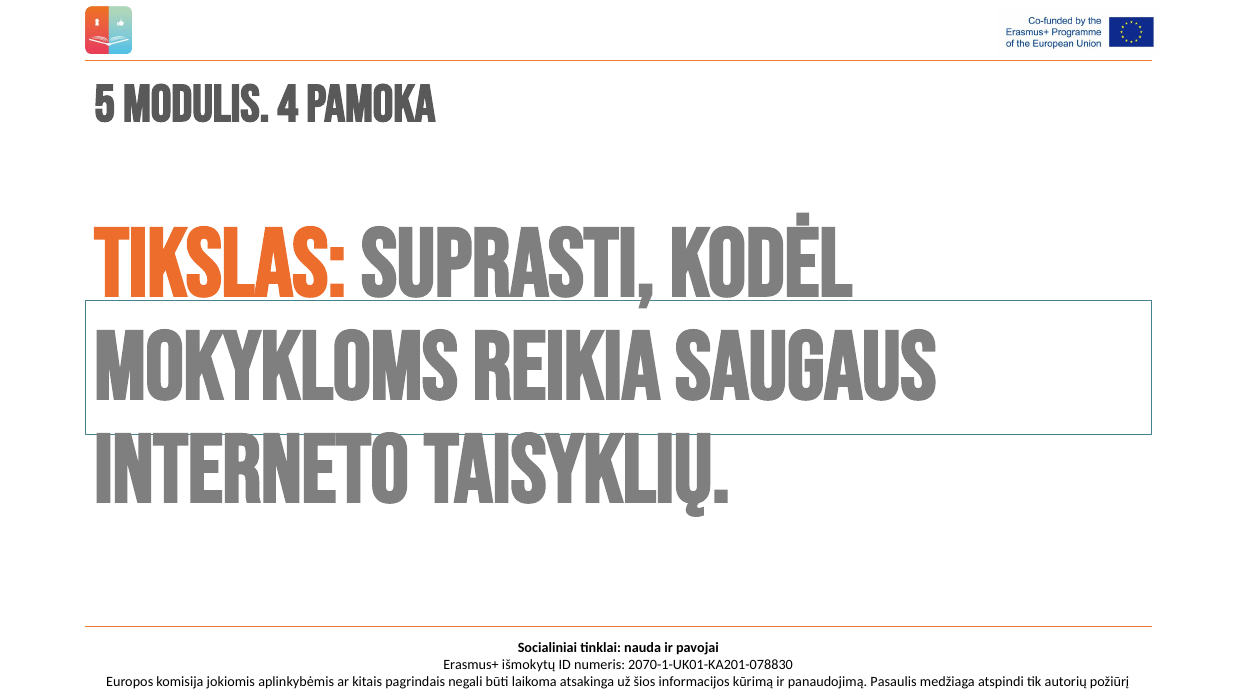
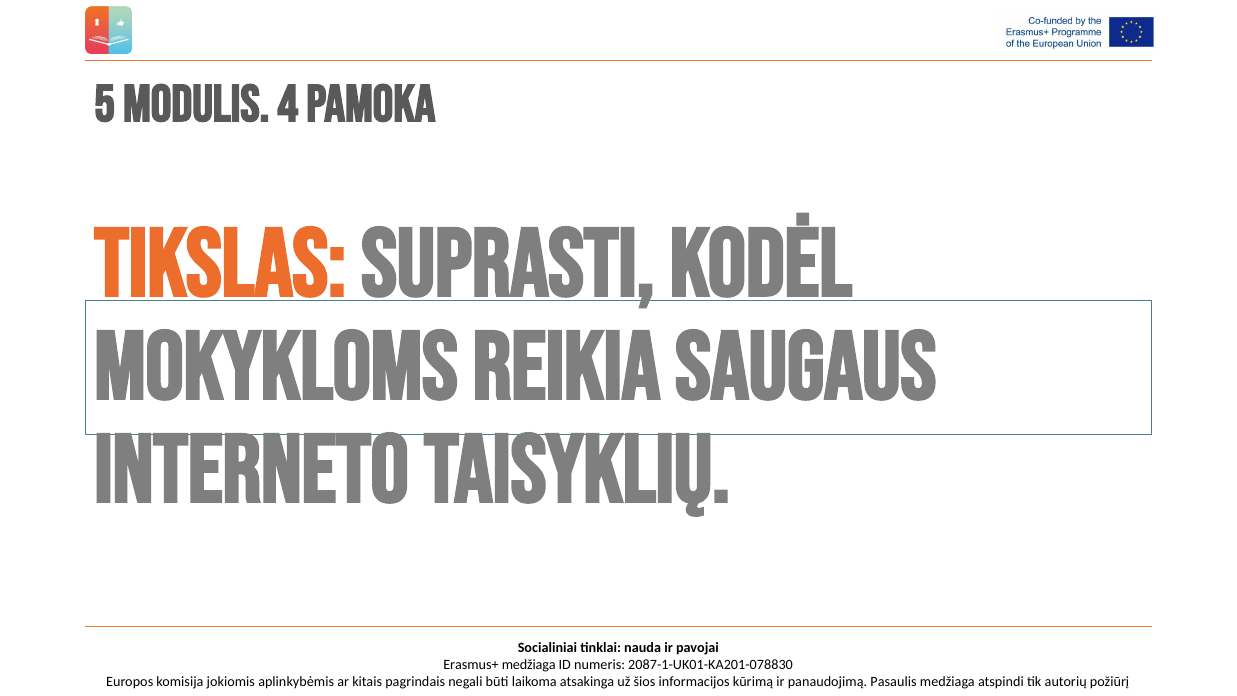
Erasmus+ išmokytų: išmokytų -> medžiaga (529, 664)
2070-1-UK01-KA201-078830: 2070-1-UK01-KA201-078830 -> 2087-1-UK01-KA201-078830 (711, 664)
